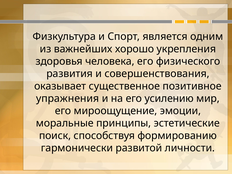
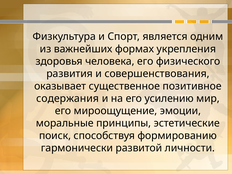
хорошо: хорошо -> формах (135, 49)
упражнения: упражнения -> содержания (68, 98)
